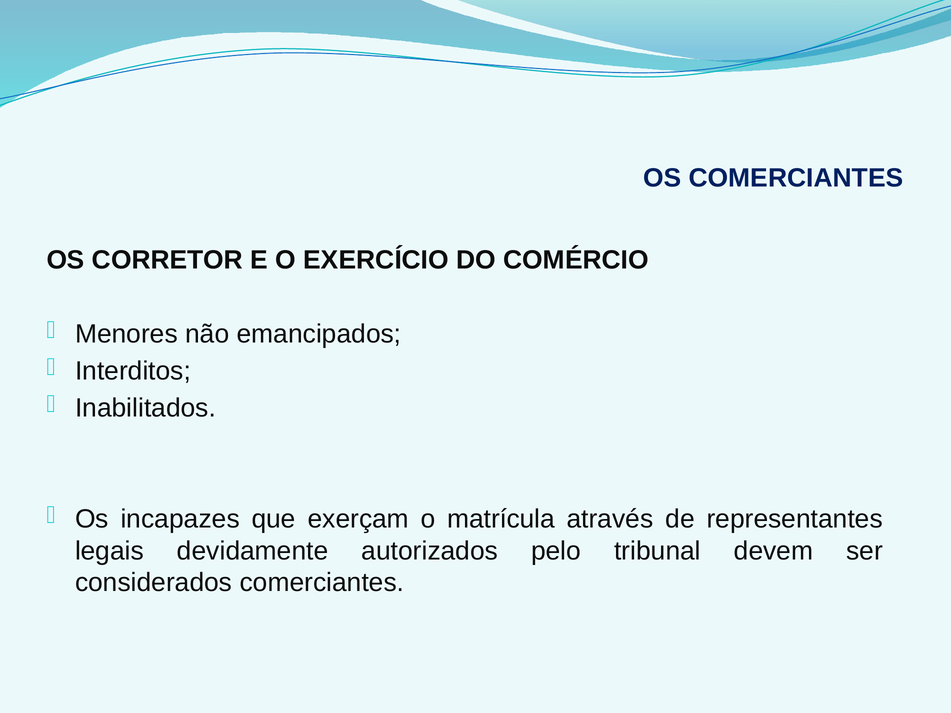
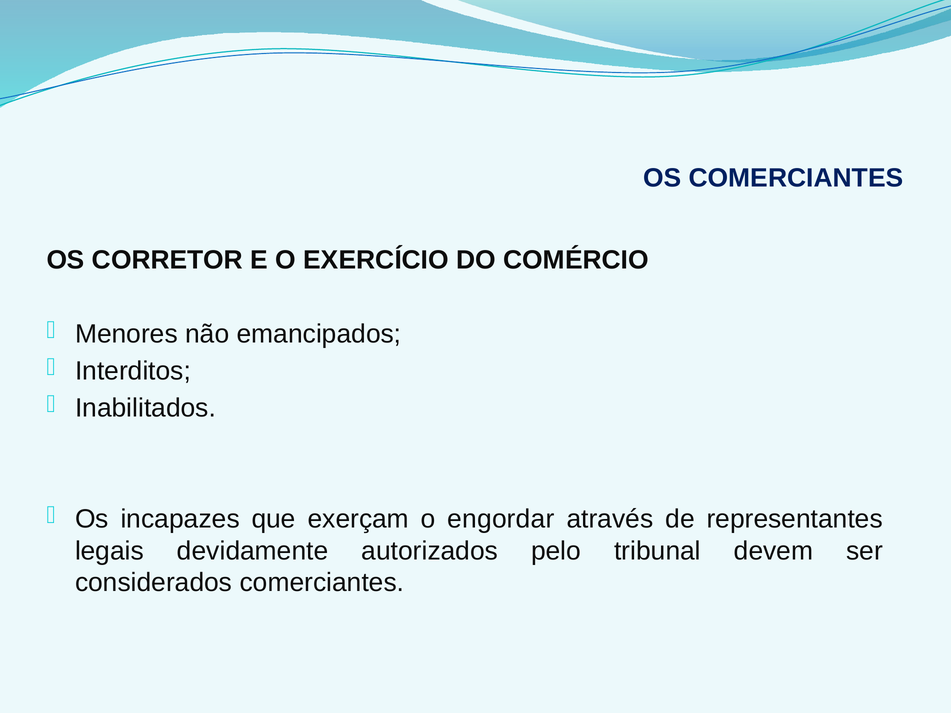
matrícula: matrícula -> engordar (501, 519)
